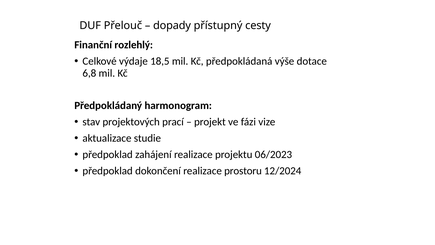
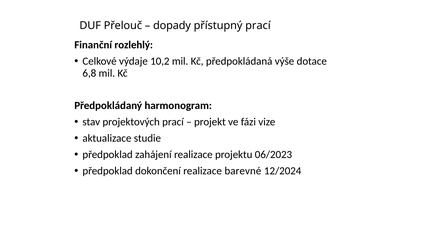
přístupný cesty: cesty -> prací (258, 26)
18,5: 18,5 -> 10,2 (160, 61)
prostoru: prostoru -> barevné (243, 171)
